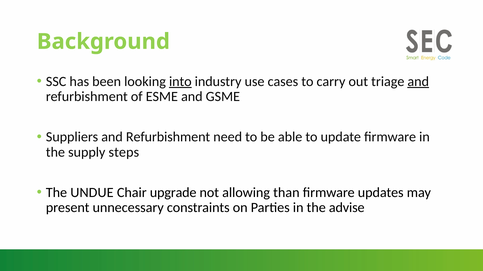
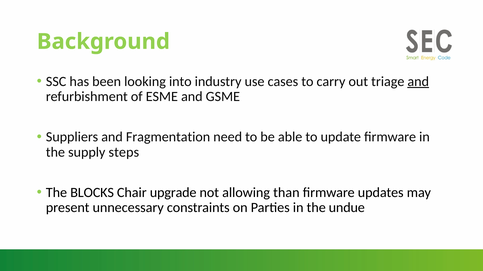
into underline: present -> none (180, 82)
Suppliers and Refurbishment: Refurbishment -> Fragmentation (168, 137)
UNDUE: UNDUE -> BLOCKS (92, 193)
advise: advise -> undue (347, 208)
